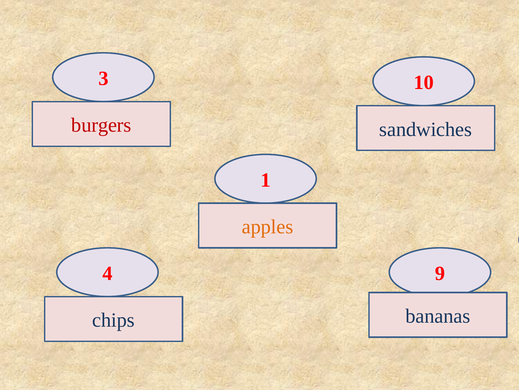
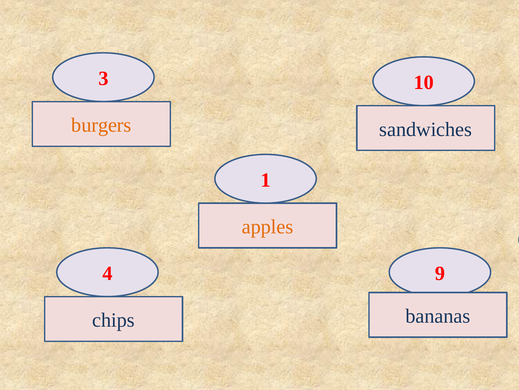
burgers colour: red -> orange (101, 125)
